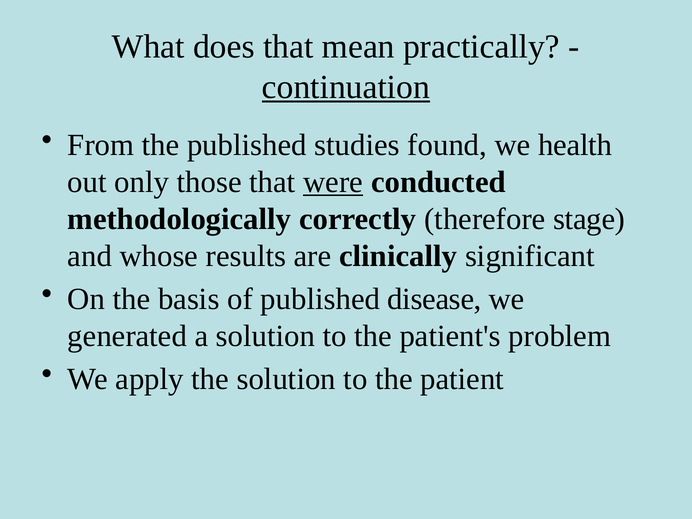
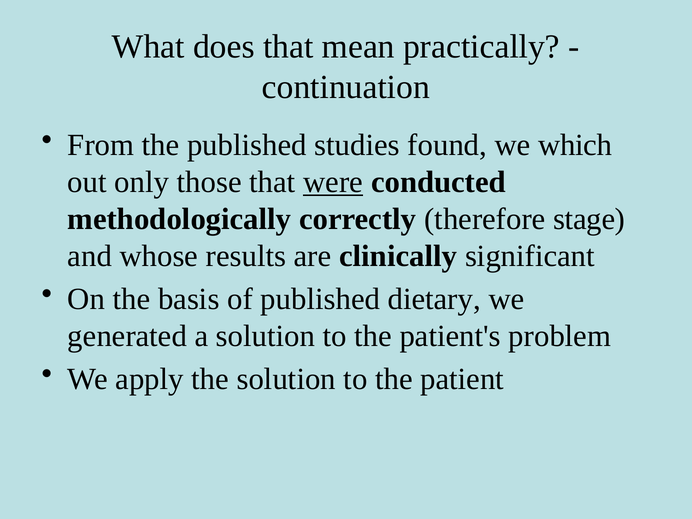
continuation underline: present -> none (346, 87)
health: health -> which (575, 145)
disease: disease -> dietary (434, 299)
